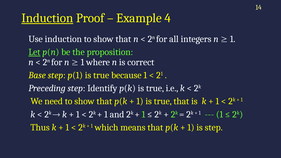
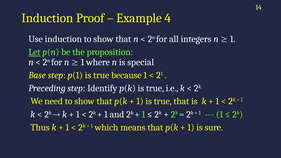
Induction underline: present -> none (47, 18)
correct: correct -> special (141, 62)
is step: step -> sure (214, 127)
